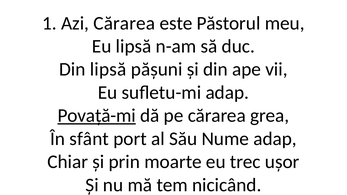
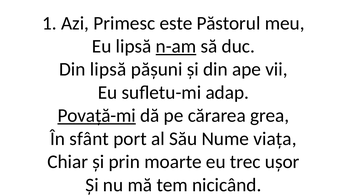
Azi Cărarea: Cărarea -> Primesc (124, 23)
n-am underline: none -> present (176, 46)
Nume adap: adap -> viața (275, 139)
